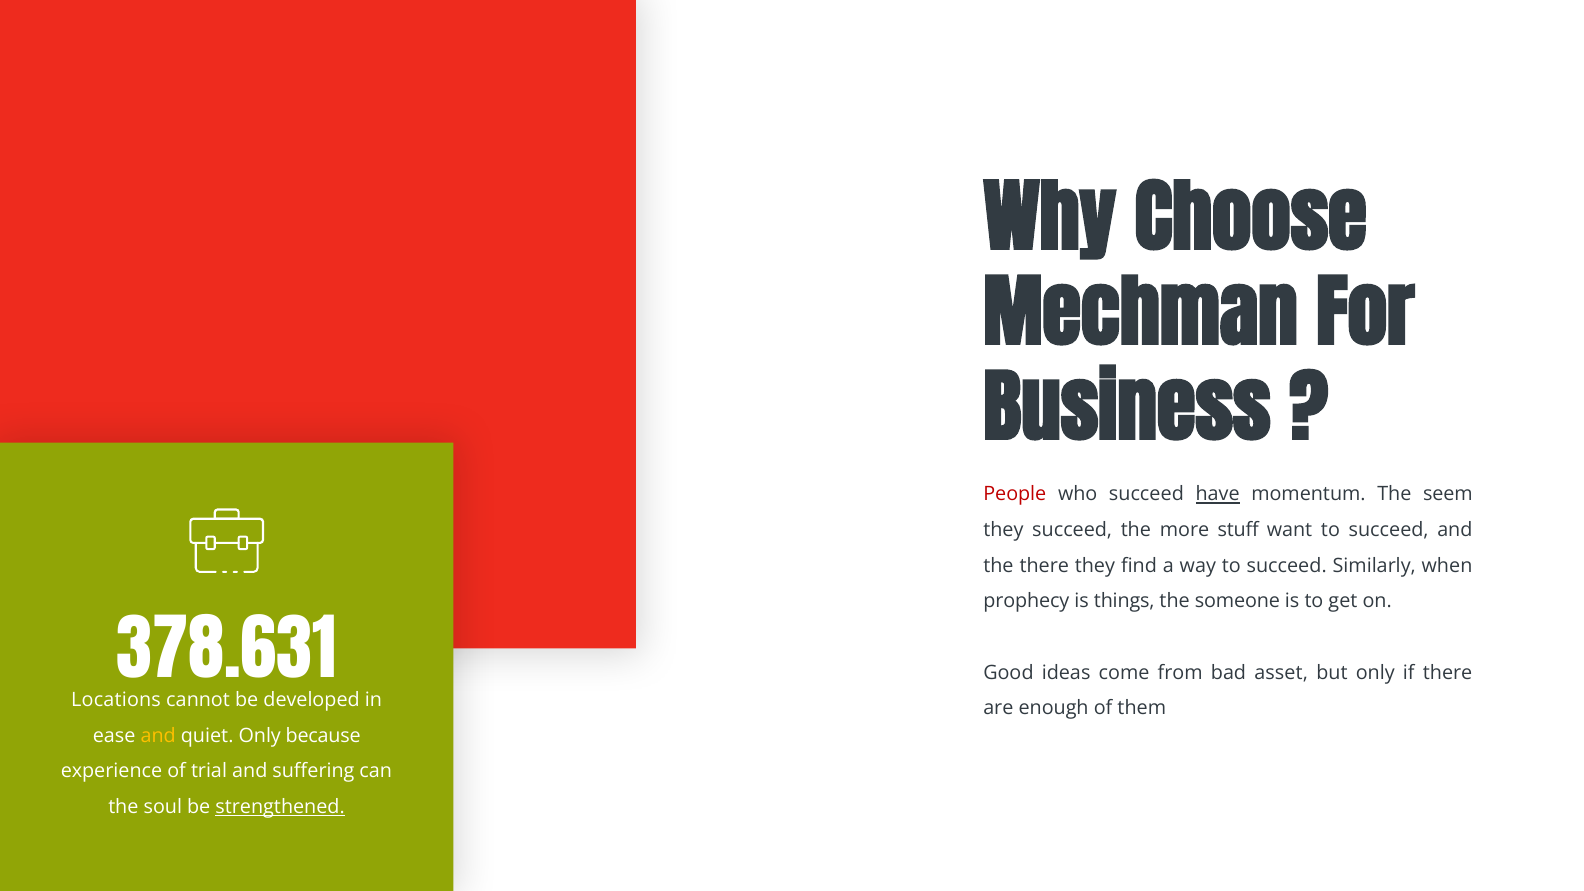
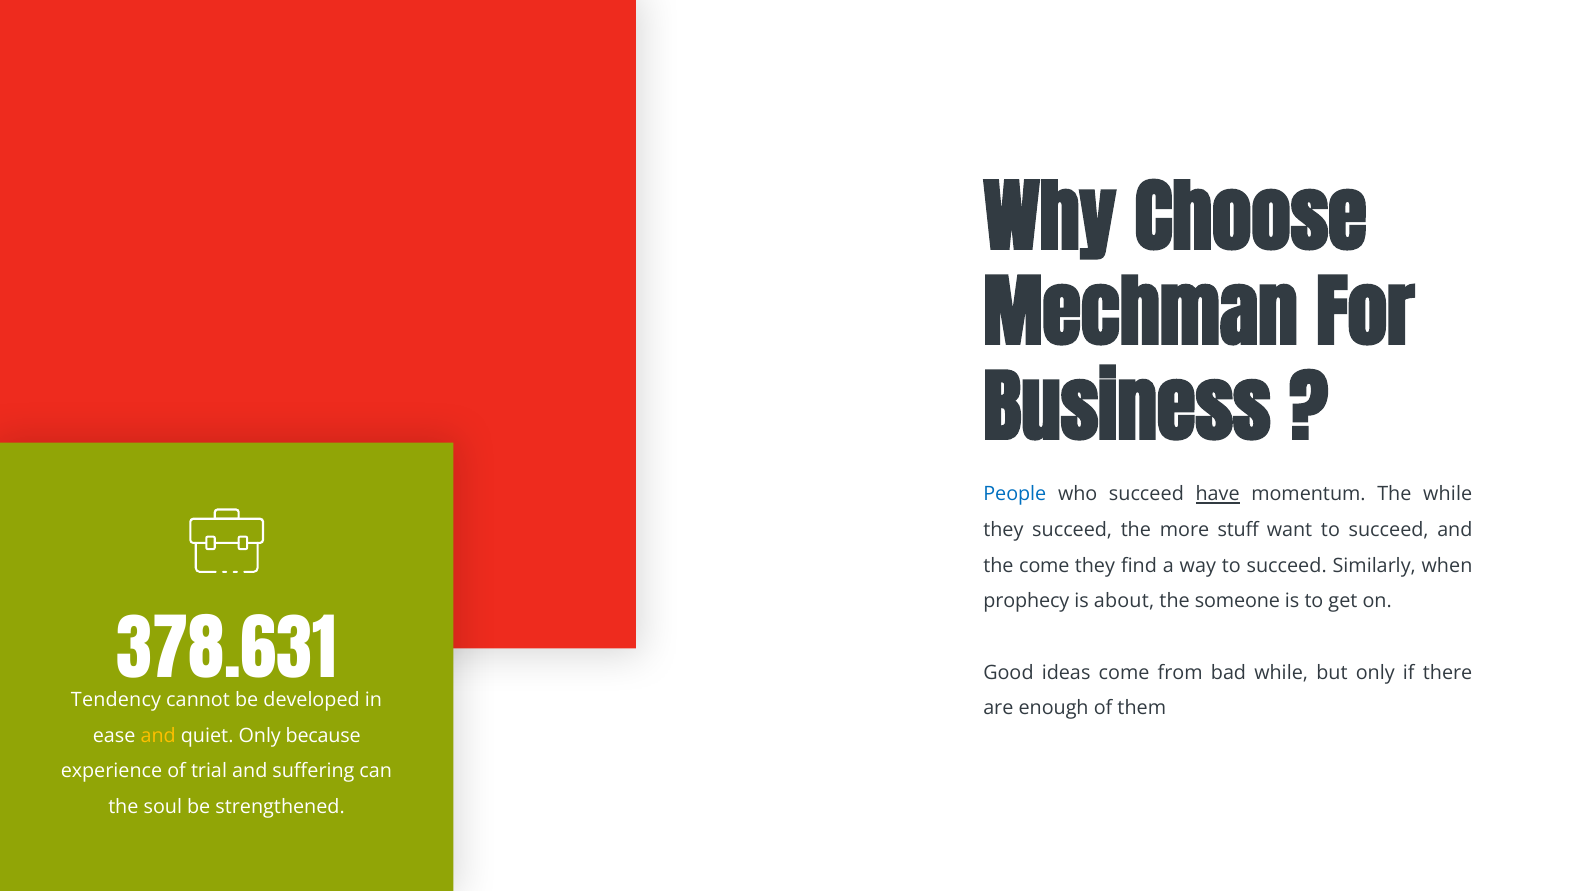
People colour: red -> blue (1015, 494)
The seem: seem -> while (1448, 494)
the there: there -> come (1044, 566)
things: things -> about (1124, 601)
bad asset: asset -> while (1281, 673)
Locations: Locations -> Tendency (116, 700)
strengthened underline: present -> none (280, 807)
